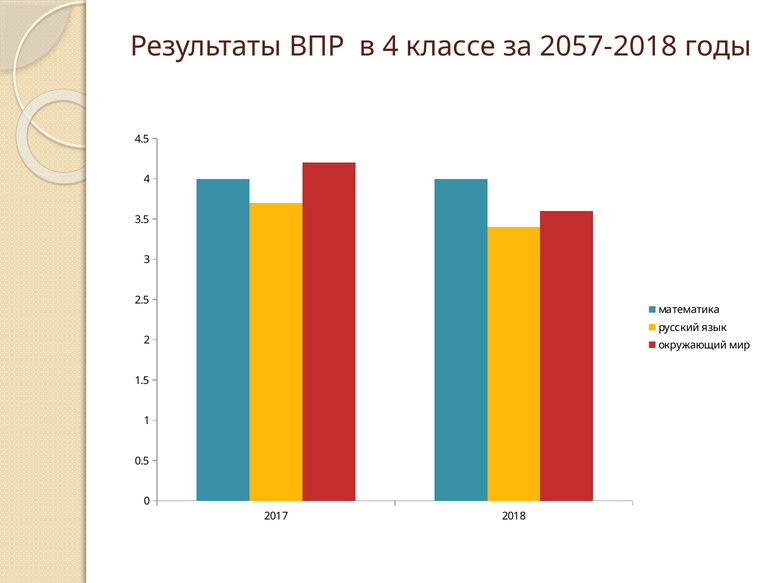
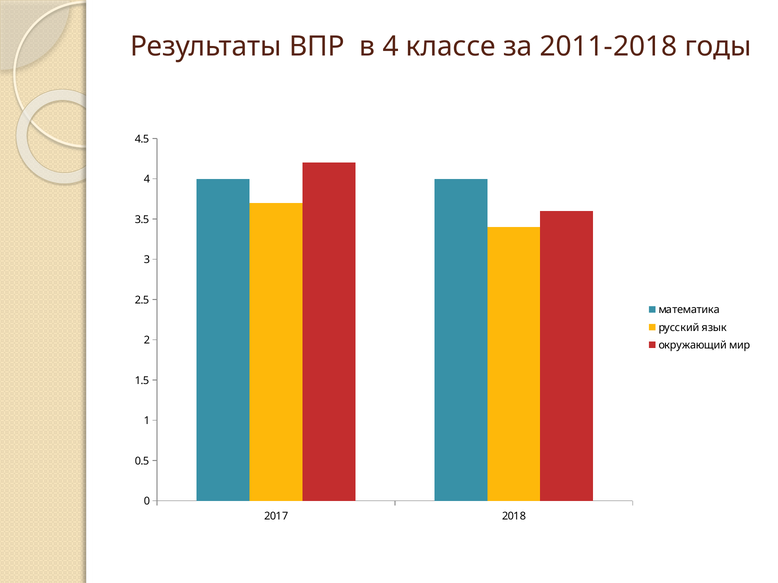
2057-2018: 2057-2018 -> 2011-2018 (608, 47)
